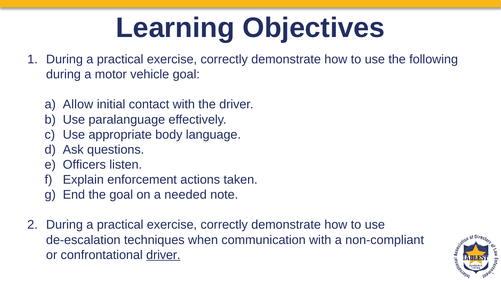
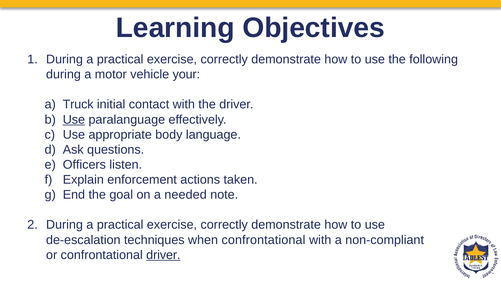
vehicle goal: goal -> your (186, 74)
Allow: Allow -> Truck (78, 104)
Use underline: none -> present (74, 119)
when communication: communication -> confrontational (263, 240)
